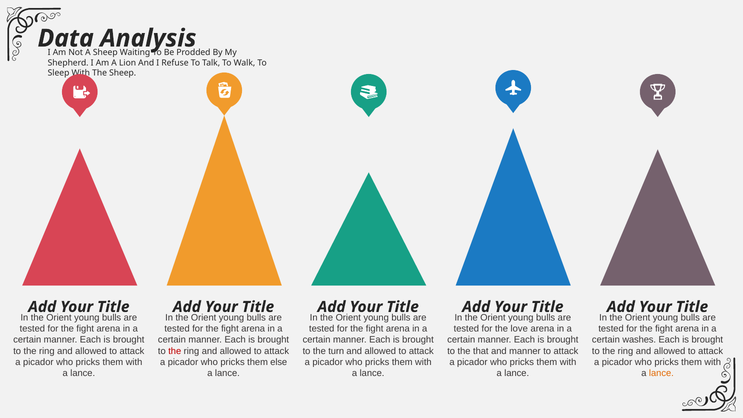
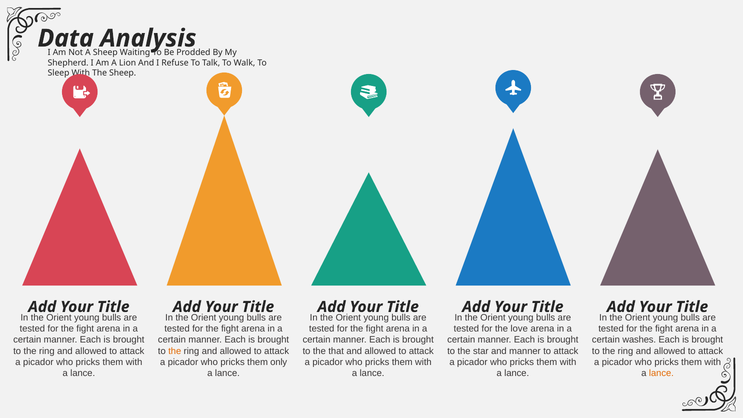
the colour: red -> orange (175, 351)
turn: turn -> that (336, 351)
that: that -> star (481, 351)
else: else -> only (279, 362)
